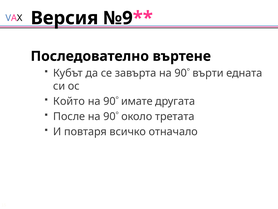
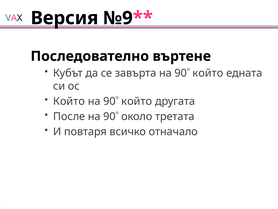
върти: върти -> който (208, 73)
имате: имате -> който (137, 101)
